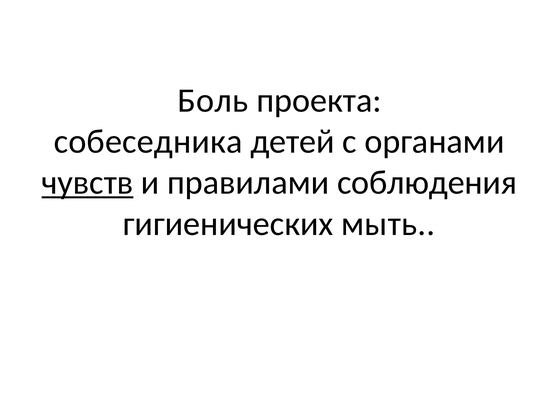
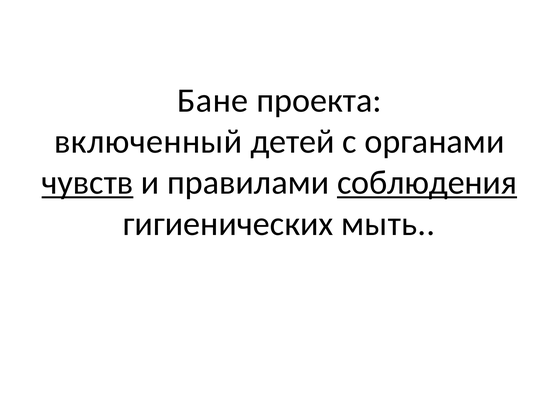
Боль: Боль -> Бане (213, 100)
собеседника: собеседника -> включенный (148, 141)
соблюдения underline: none -> present (427, 182)
